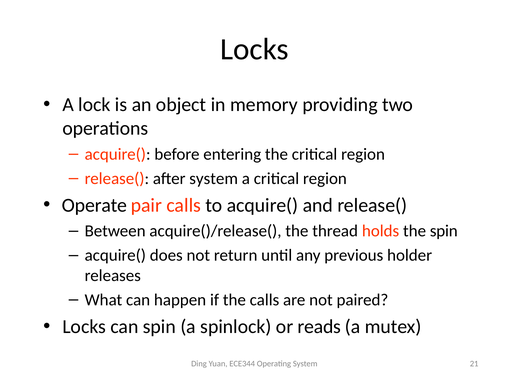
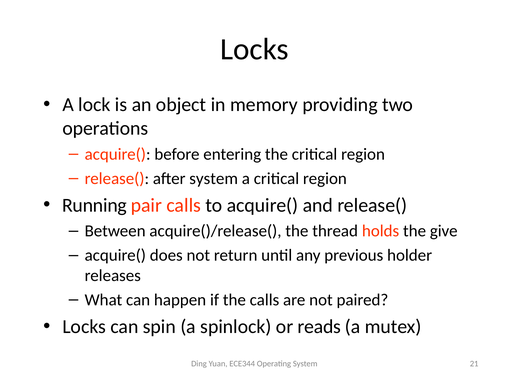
Operate: Operate -> Running (94, 206)
the spin: spin -> give (444, 231)
